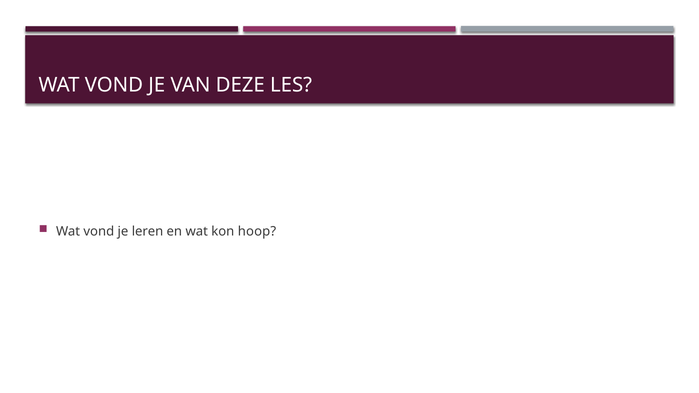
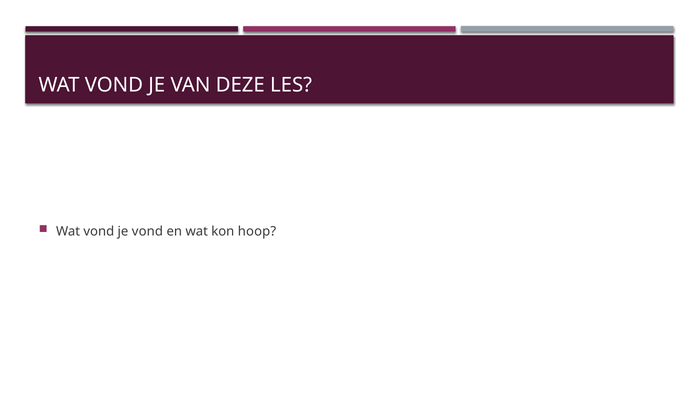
je leren: leren -> vond (147, 231)
